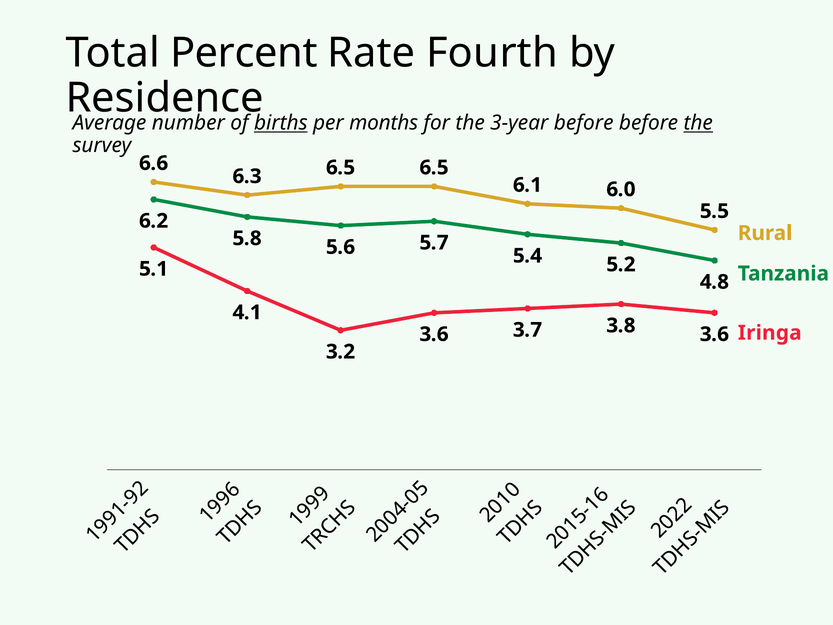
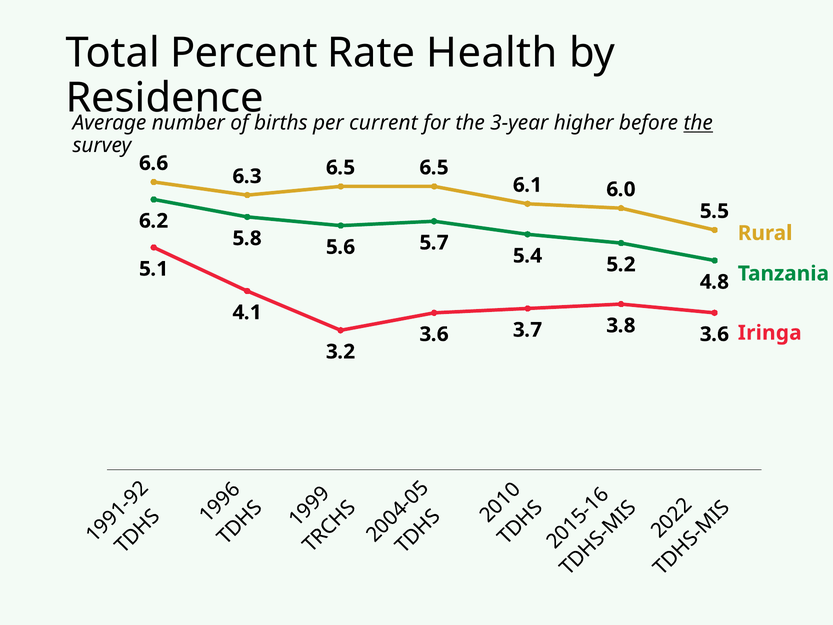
Fourth: Fourth -> Health (492, 53)
births underline: present -> none (281, 123)
months: months -> current (383, 123)
3-year before: before -> higher (584, 123)
